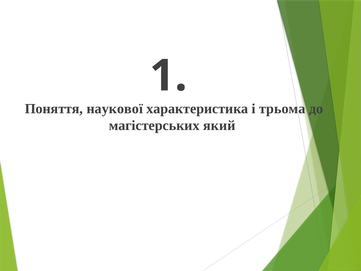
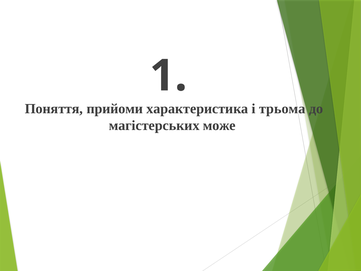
наукової: наукової -> прийоми (115, 109)
який: який -> може (219, 125)
